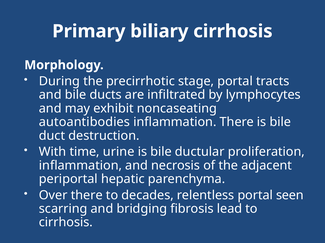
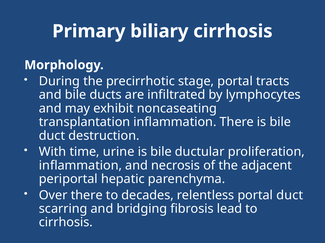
autoantibodies: autoantibodies -> transplantation (85, 122)
portal seen: seen -> duct (290, 196)
